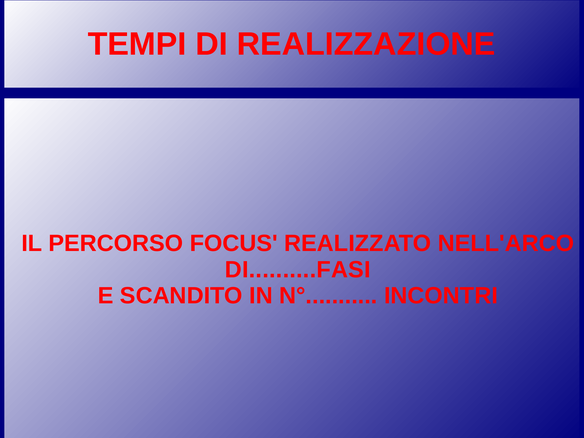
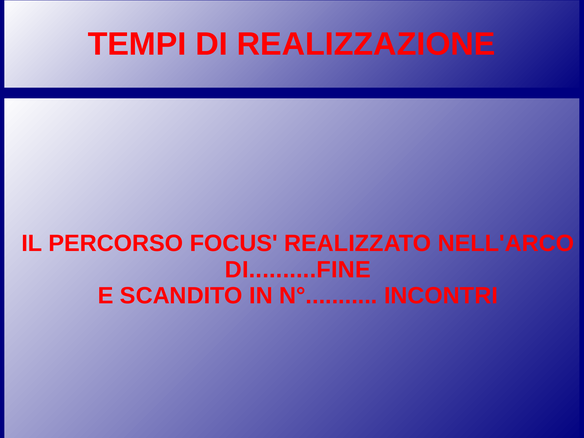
DI..........FASI: DI..........FASI -> DI..........FINE (298, 270)
